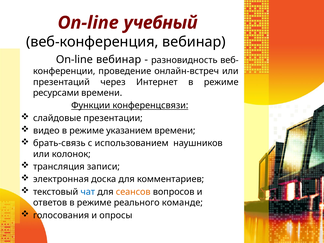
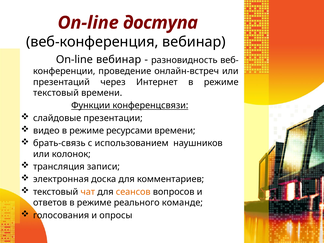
учебный: учебный -> доступа (160, 23)
ресурсами: ресурсами -> текстовый (56, 93)
указанием: указанием -> ресурсами (129, 131)
чат colour: blue -> orange (88, 192)
